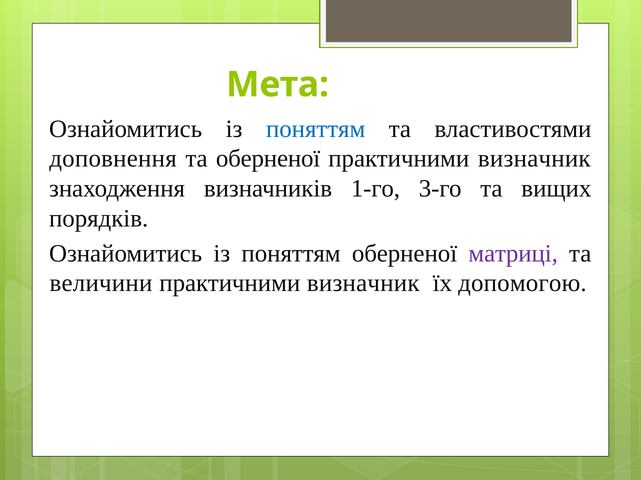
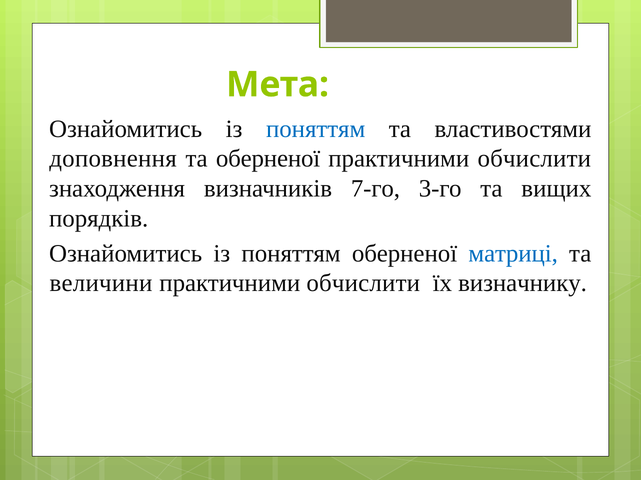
визначник: визначник -> обчислити (534, 159)
1-го: 1-го -> 7-го (375, 189)
матриці colour: purple -> blue (513, 254)
визначник: визначник -> обчислити (363, 284)
допомогою: допомогою -> визначнику (523, 284)
